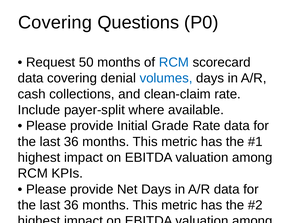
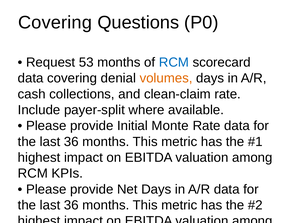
50: 50 -> 53 (86, 62)
volumes colour: blue -> orange (166, 78)
Grade: Grade -> Monte (170, 126)
